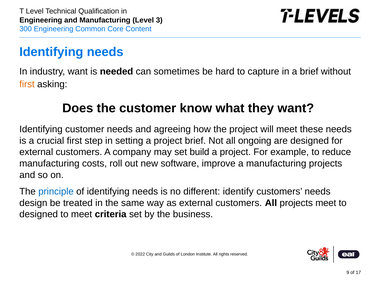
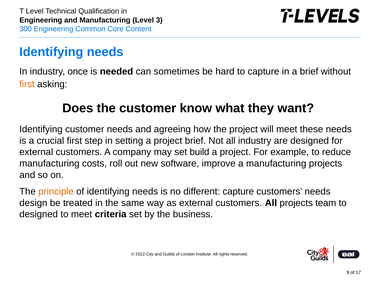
industry want: want -> once (78, 72)
all ongoing: ongoing -> industry (255, 141)
principle colour: blue -> orange (56, 192)
different identify: identify -> capture (238, 192)
projects meet: meet -> team (326, 203)
